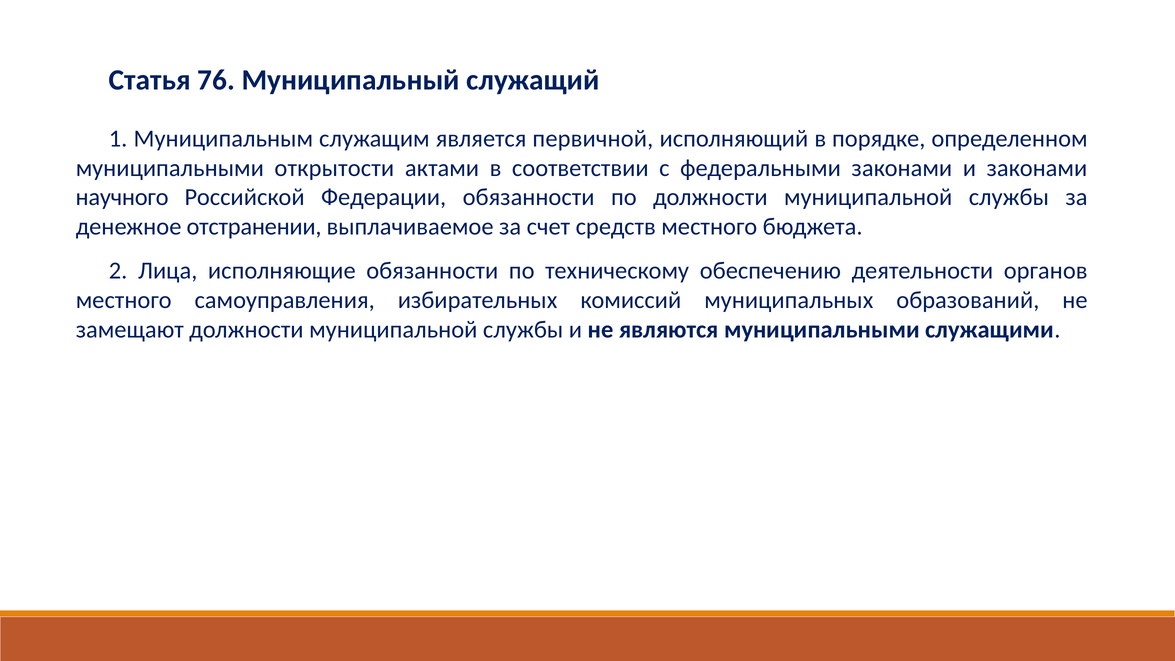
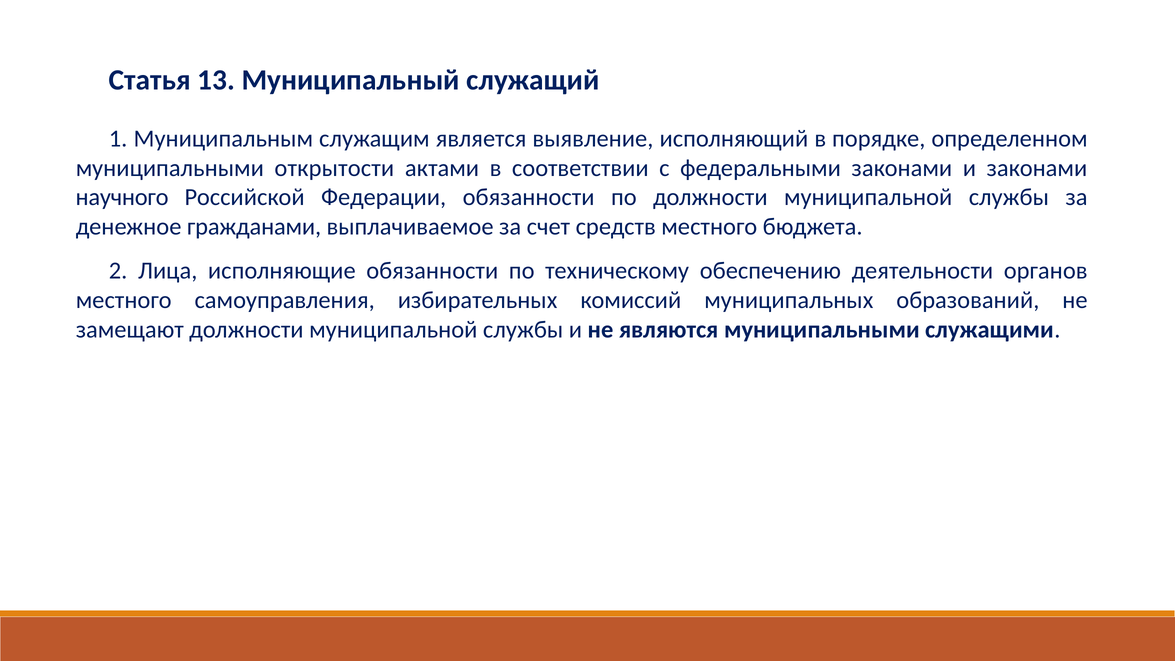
76: 76 -> 13 (216, 80)
первичной: первичной -> выявление (593, 139)
отстранении: отстранении -> гражданами (254, 227)
